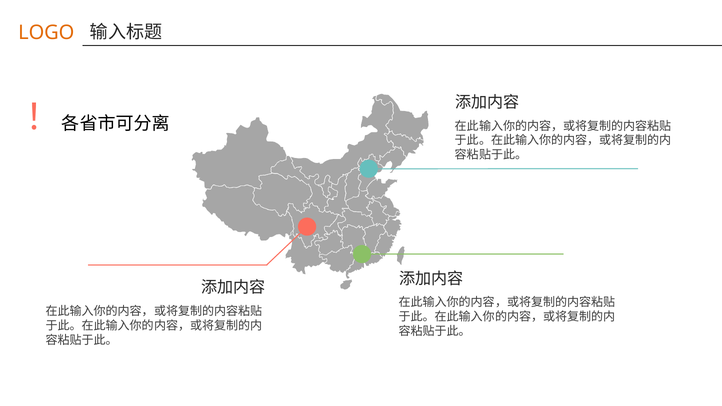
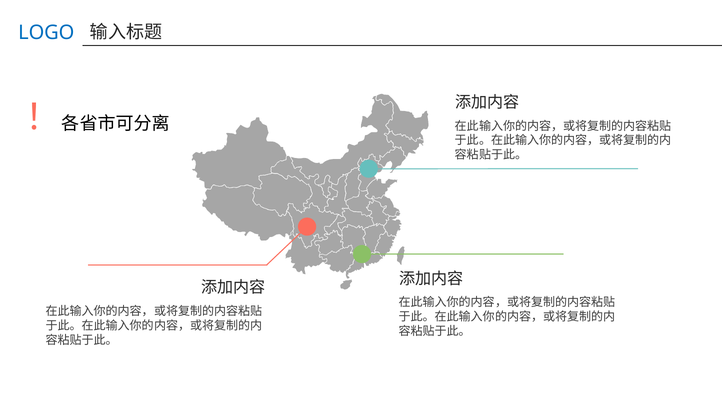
LOGO colour: orange -> blue (46, 32)
